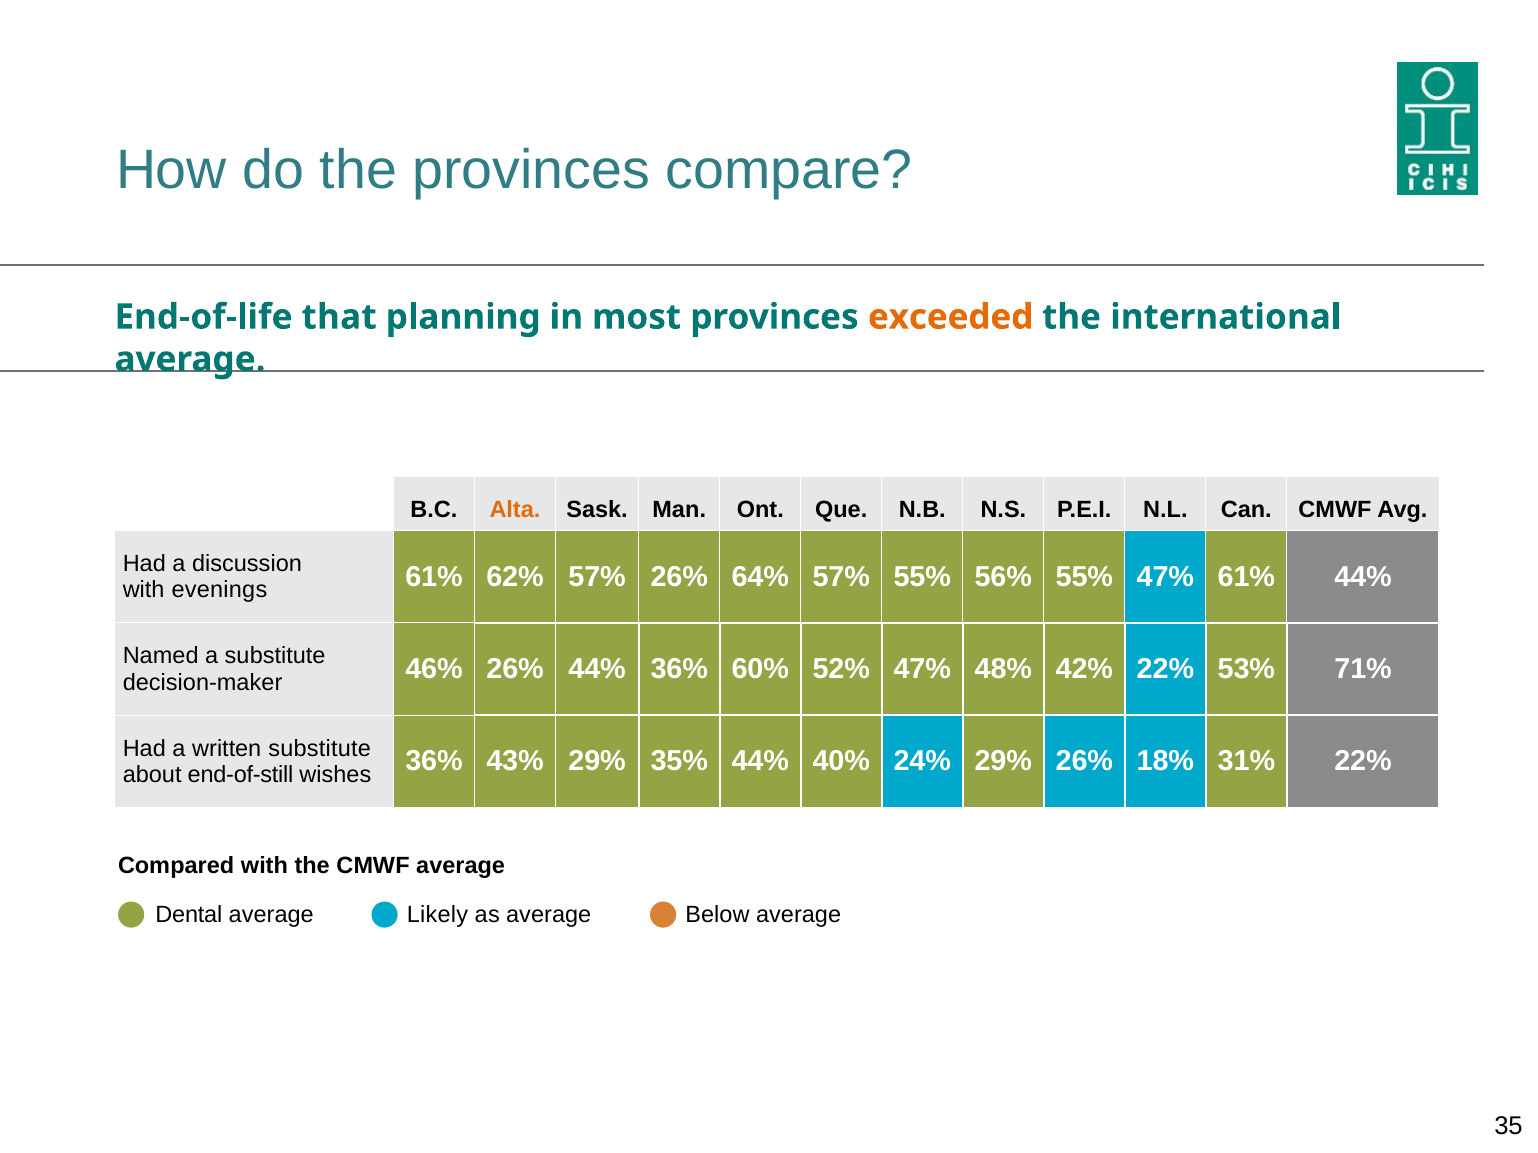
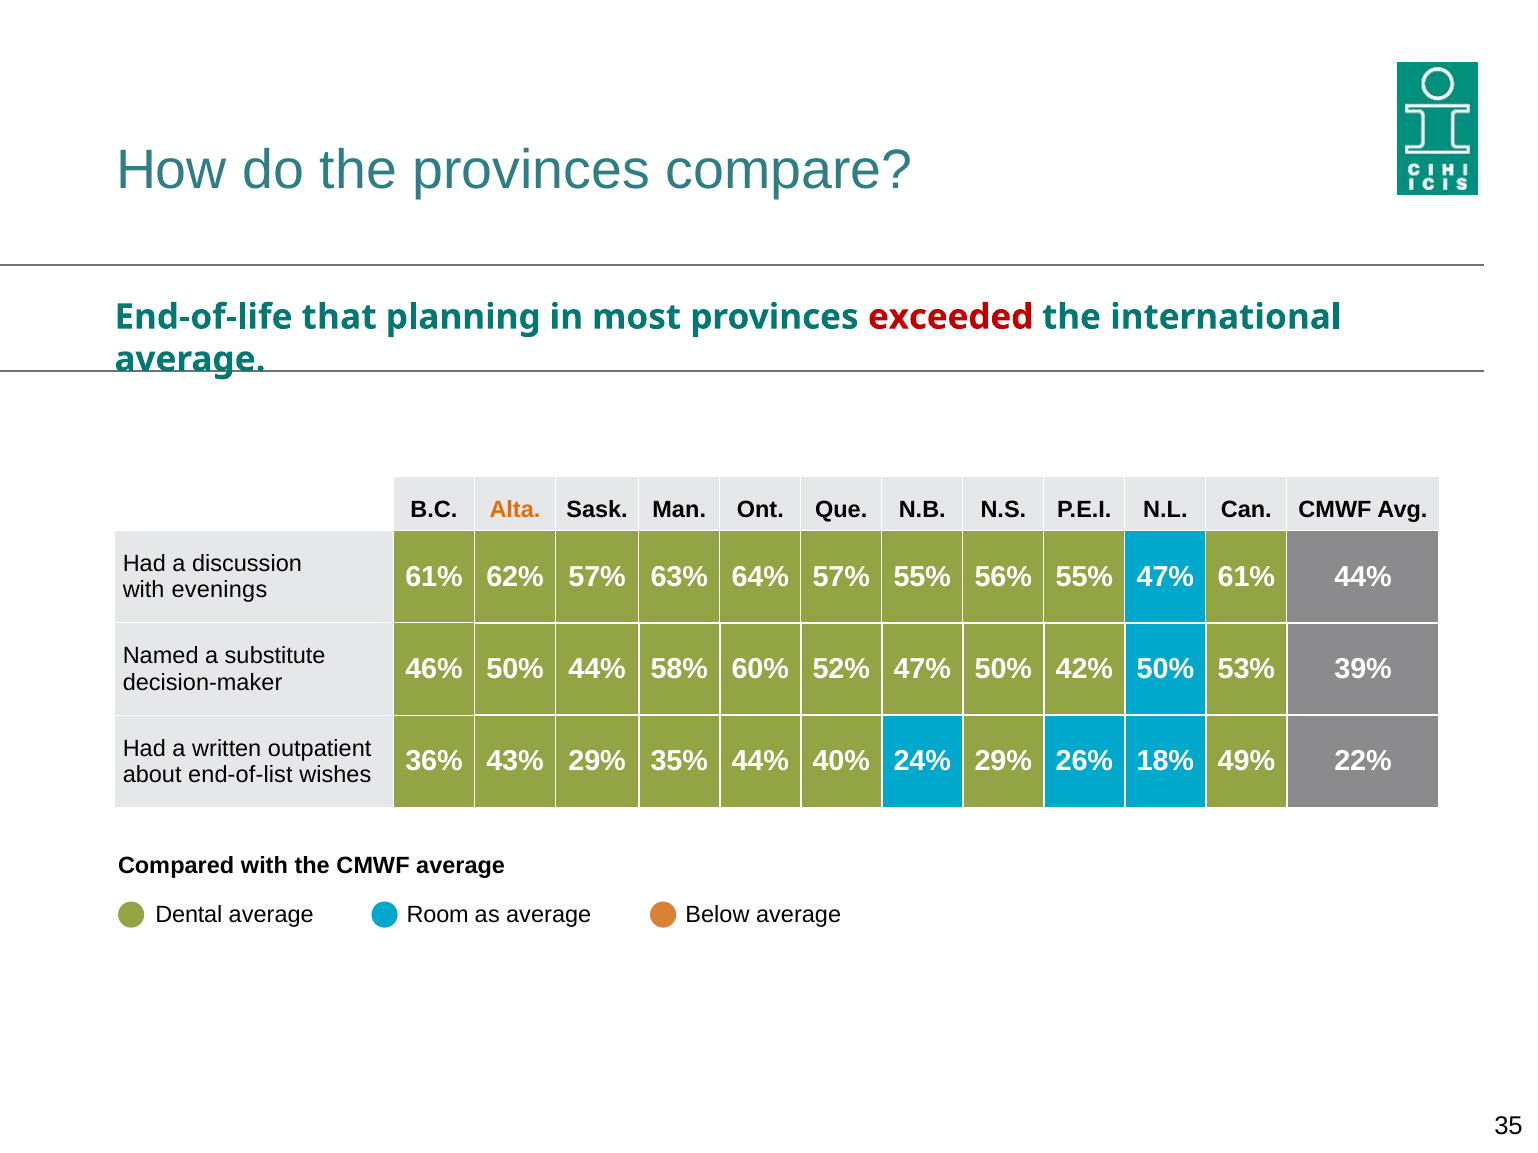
exceeded colour: orange -> red (951, 317)
57% 26%: 26% -> 63% (679, 577)
46% 26%: 26% -> 50% (515, 670)
44% 36%: 36% -> 58% (679, 670)
47% 48%: 48% -> 50% (1003, 670)
42% 22%: 22% -> 50% (1165, 670)
71%: 71% -> 39% (1363, 670)
written substitute: substitute -> outpatient (320, 749)
end-of-still: end-of-still -> end-of-list (240, 775)
31%: 31% -> 49% (1246, 762)
Likely: Likely -> Room (438, 915)
